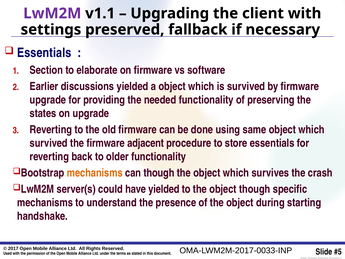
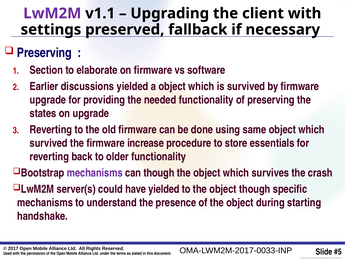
Essentials: Essentials -> Preserving (44, 53)
adjacent: adjacent -> increase (146, 143)
mechanisms colour: orange -> purple (95, 173)
